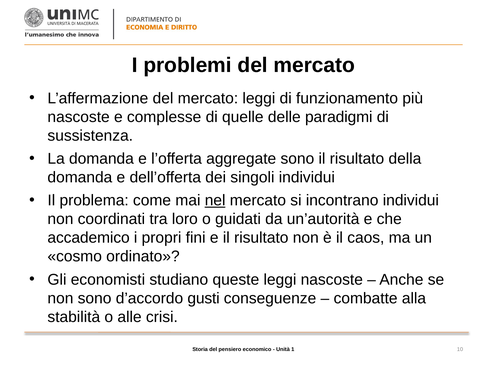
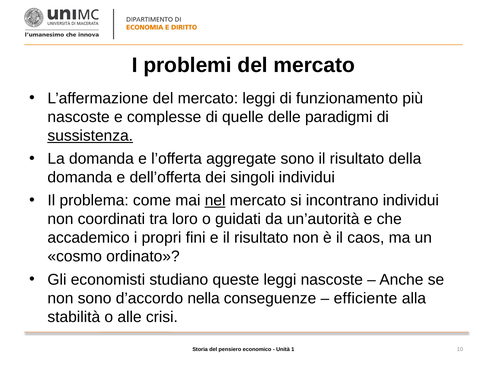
sussistenza underline: none -> present (90, 135)
gusti: gusti -> nella (204, 298)
combatte: combatte -> efficiente (365, 298)
